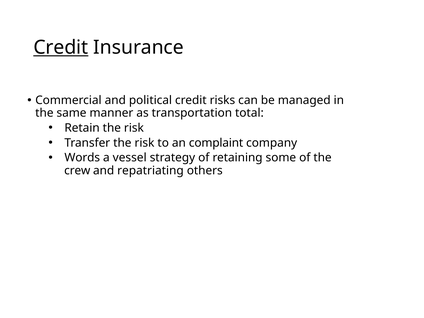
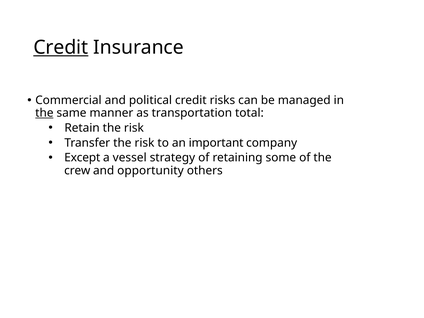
the underline: none -> present (44, 113)
complaint: complaint -> important (216, 143)
Words: Words -> Except (82, 158)
repatriating: repatriating -> opportunity (150, 170)
